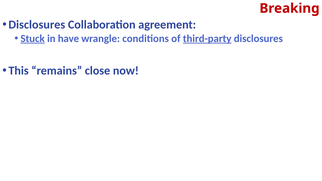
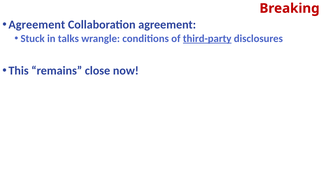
Disclosures: Disclosures -> Agreement (37, 25)
Stuck underline: present -> none (33, 39)
have: have -> talks (68, 39)
